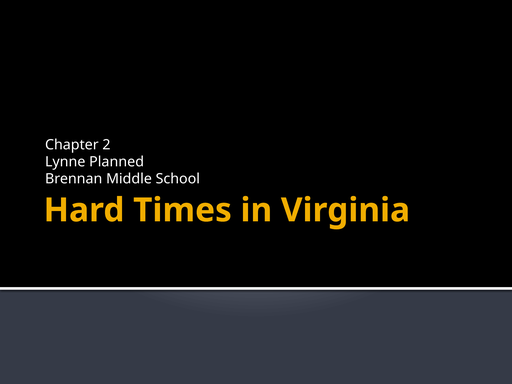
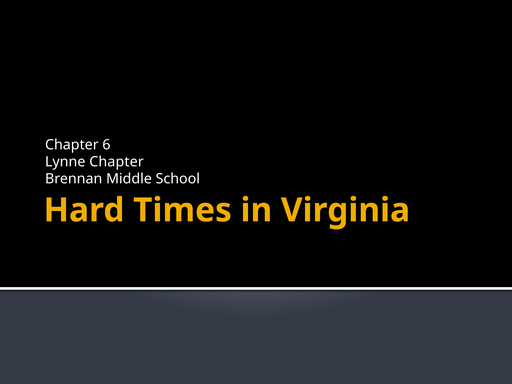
2: 2 -> 6 (106, 145)
Lynne Planned: Planned -> Chapter (117, 162)
